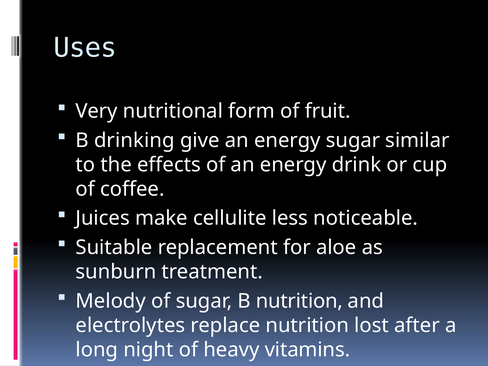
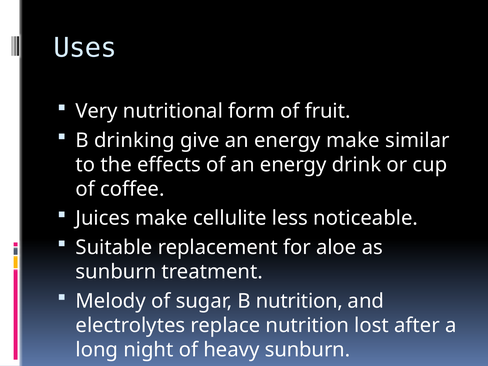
energy sugar: sugar -> make (353, 140)
heavy vitamins: vitamins -> sunburn (307, 350)
